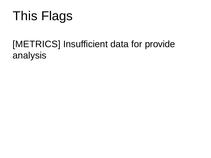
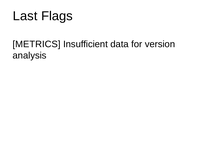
This: This -> Last (25, 16)
provide: provide -> version (160, 44)
